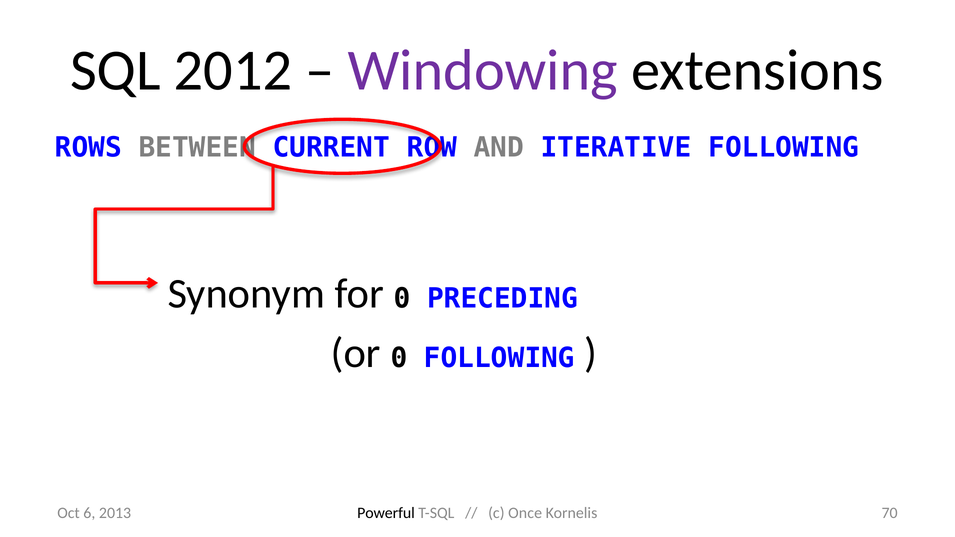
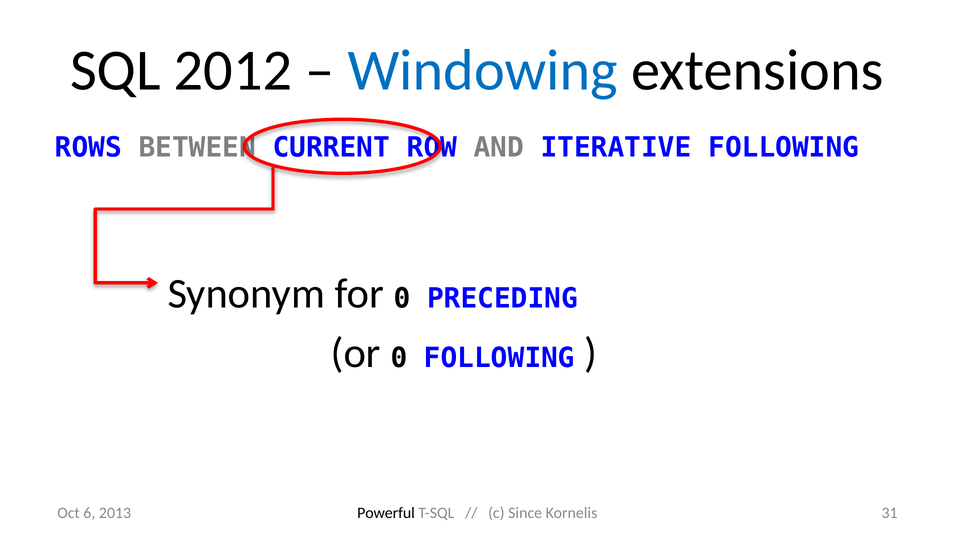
Windowing colour: purple -> blue (483, 70)
Once: Once -> Since (525, 513)
70: 70 -> 31 (890, 513)
